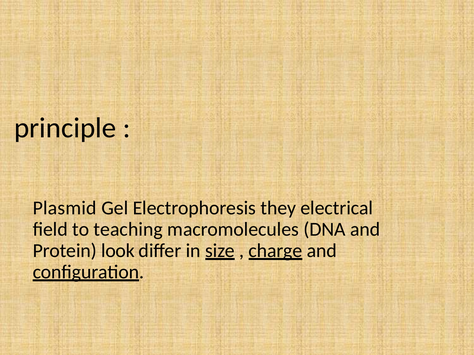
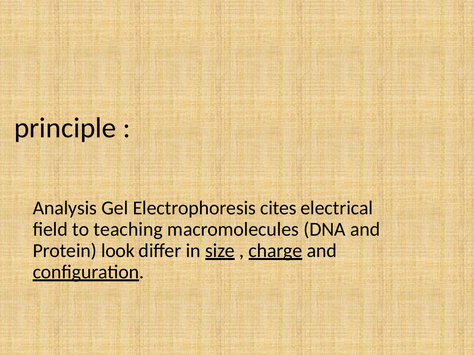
Plasmid: Plasmid -> Analysis (65, 208)
they: they -> cites (278, 208)
